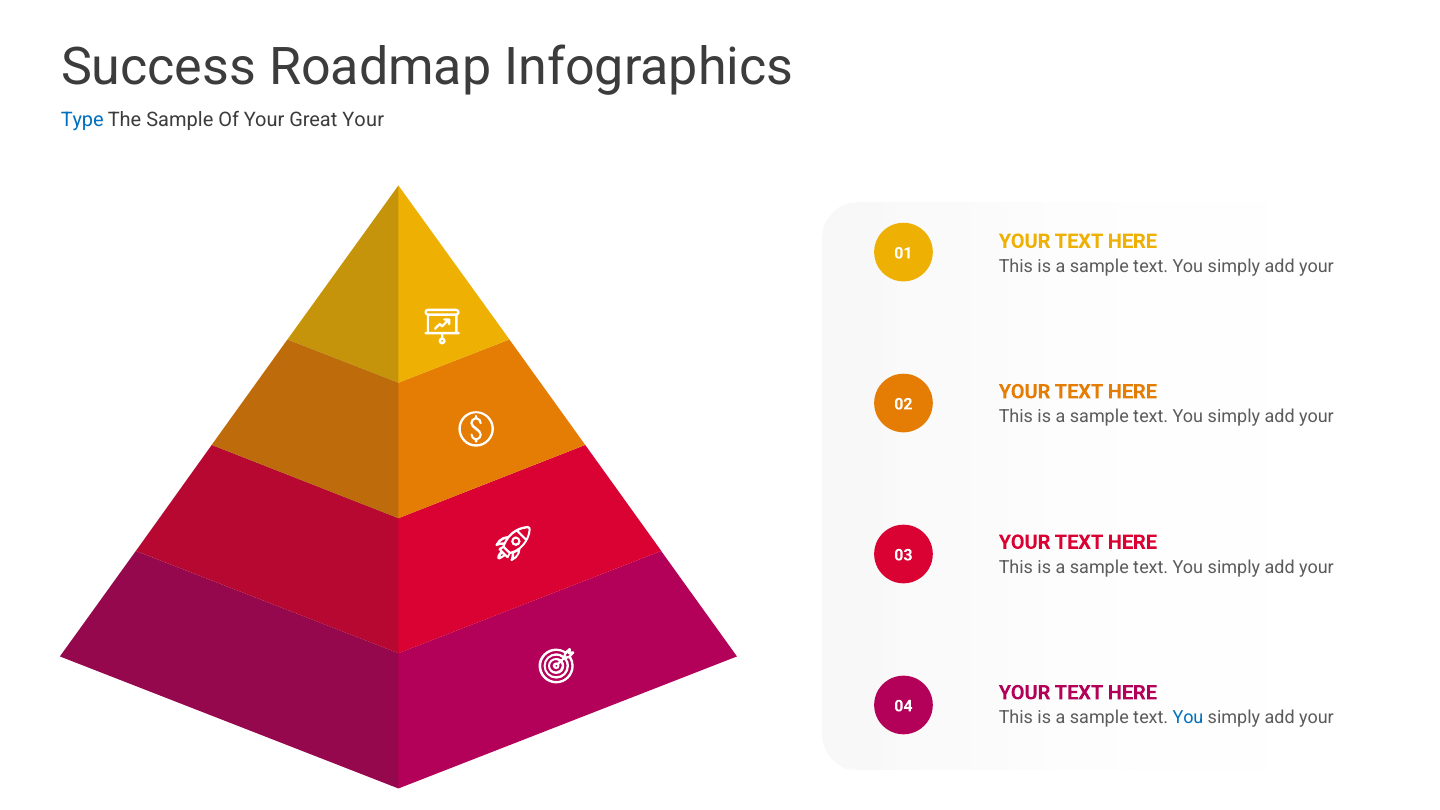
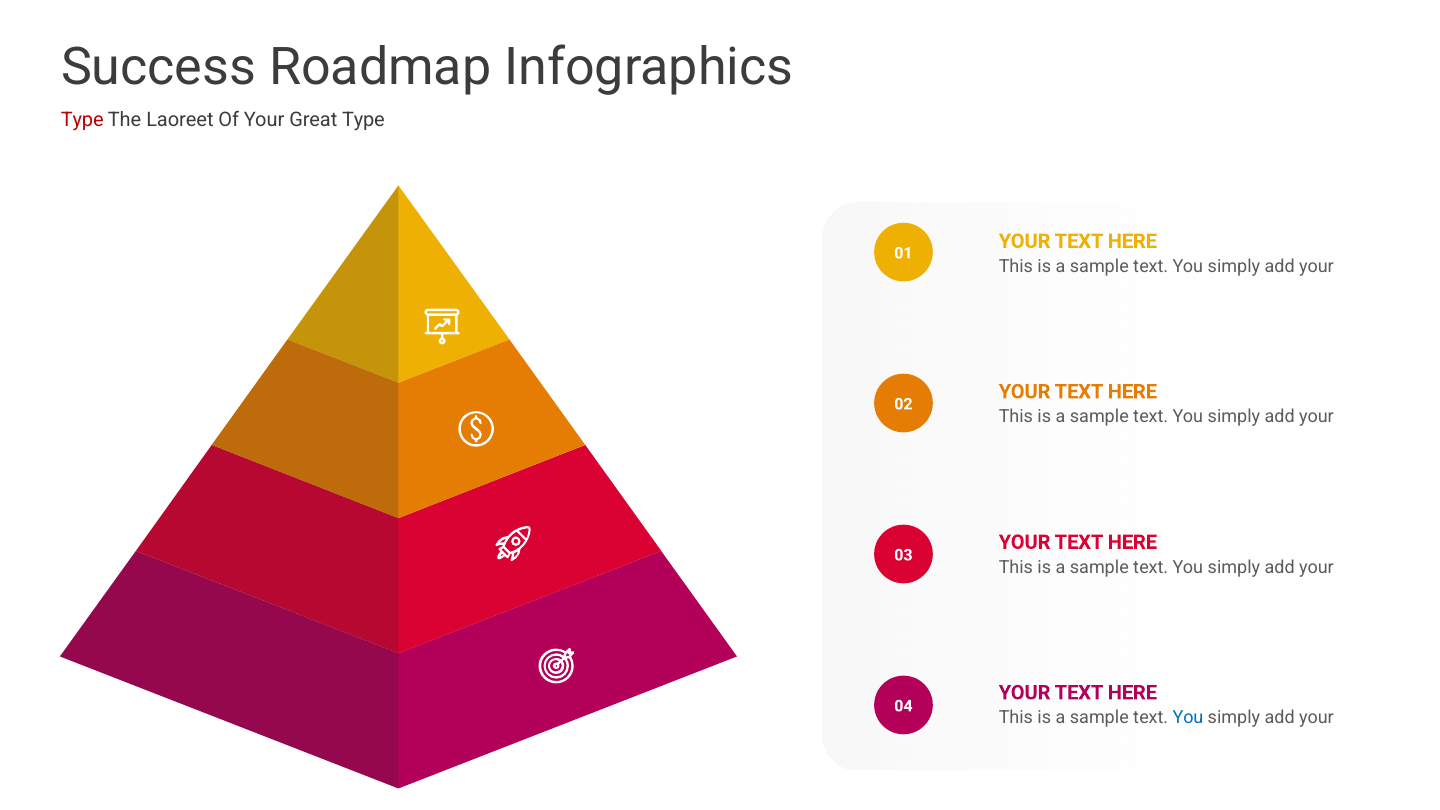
Type colour: blue -> red (82, 120)
The Sample: Sample -> Laoreet (180, 120)
Great Your: Your -> Type (363, 120)
